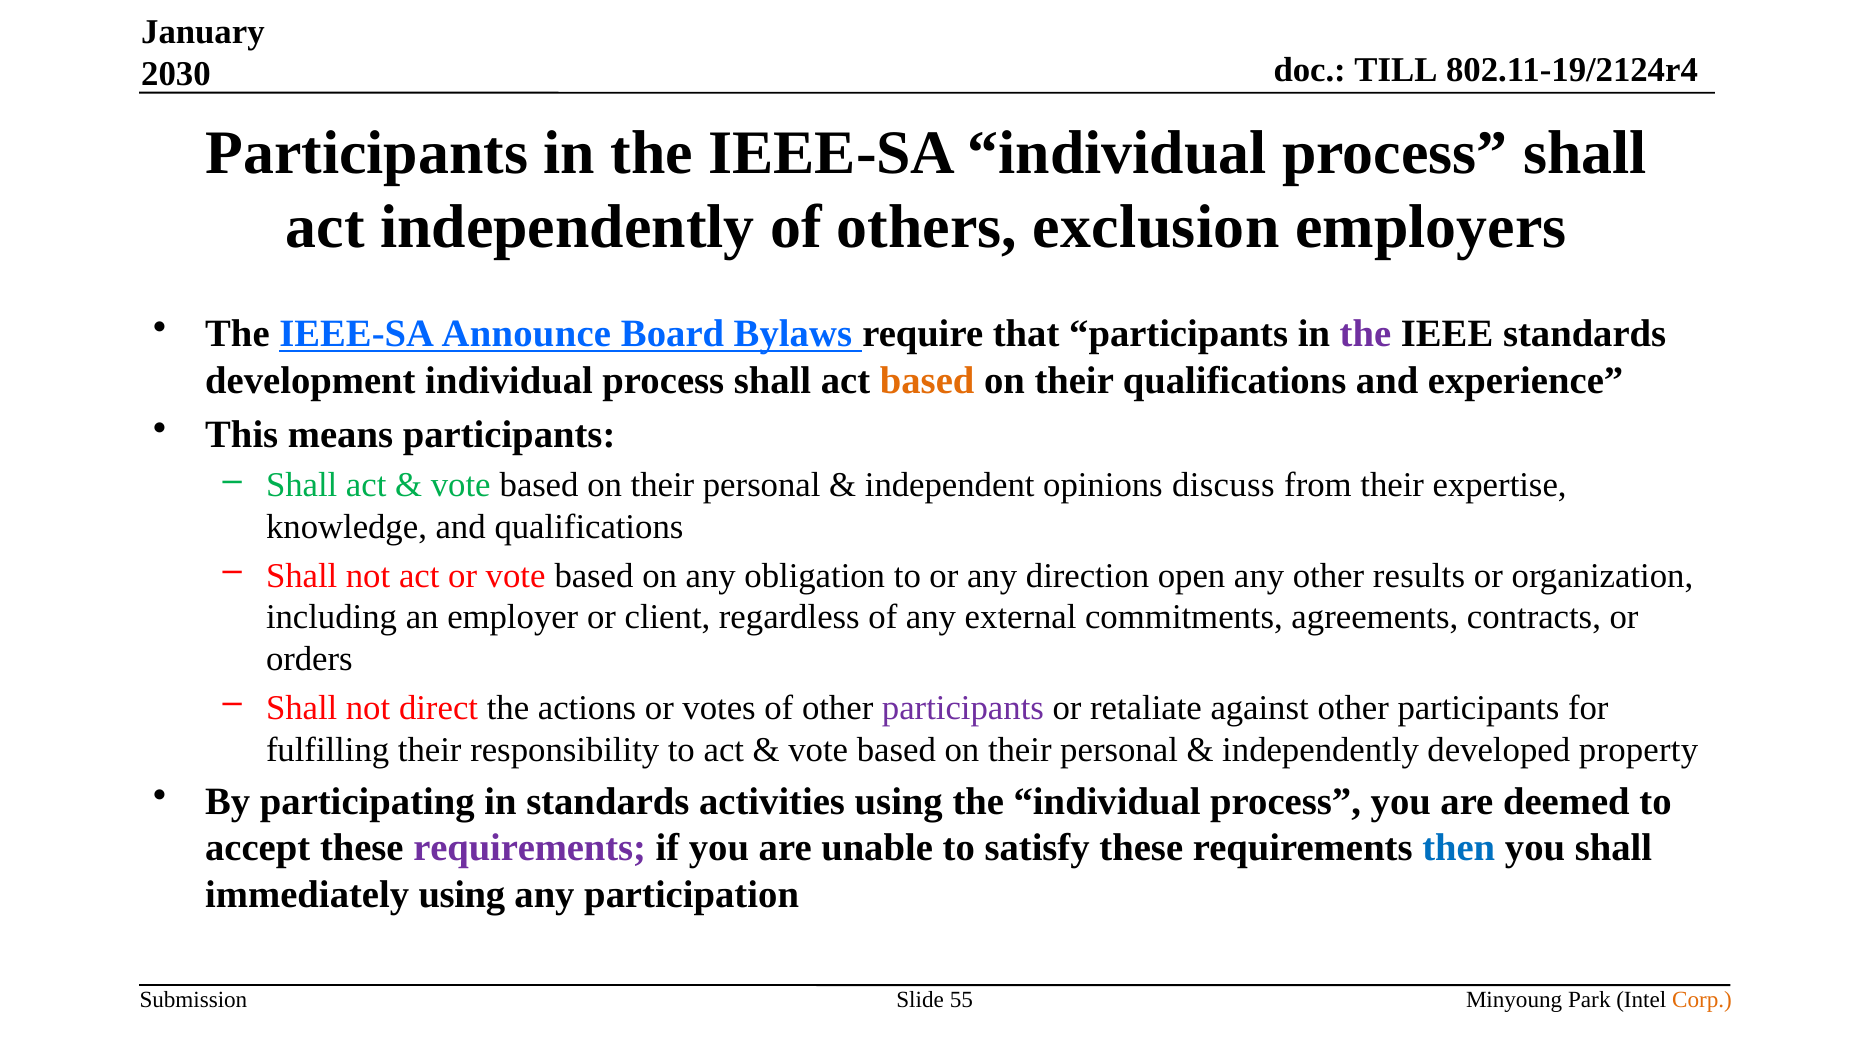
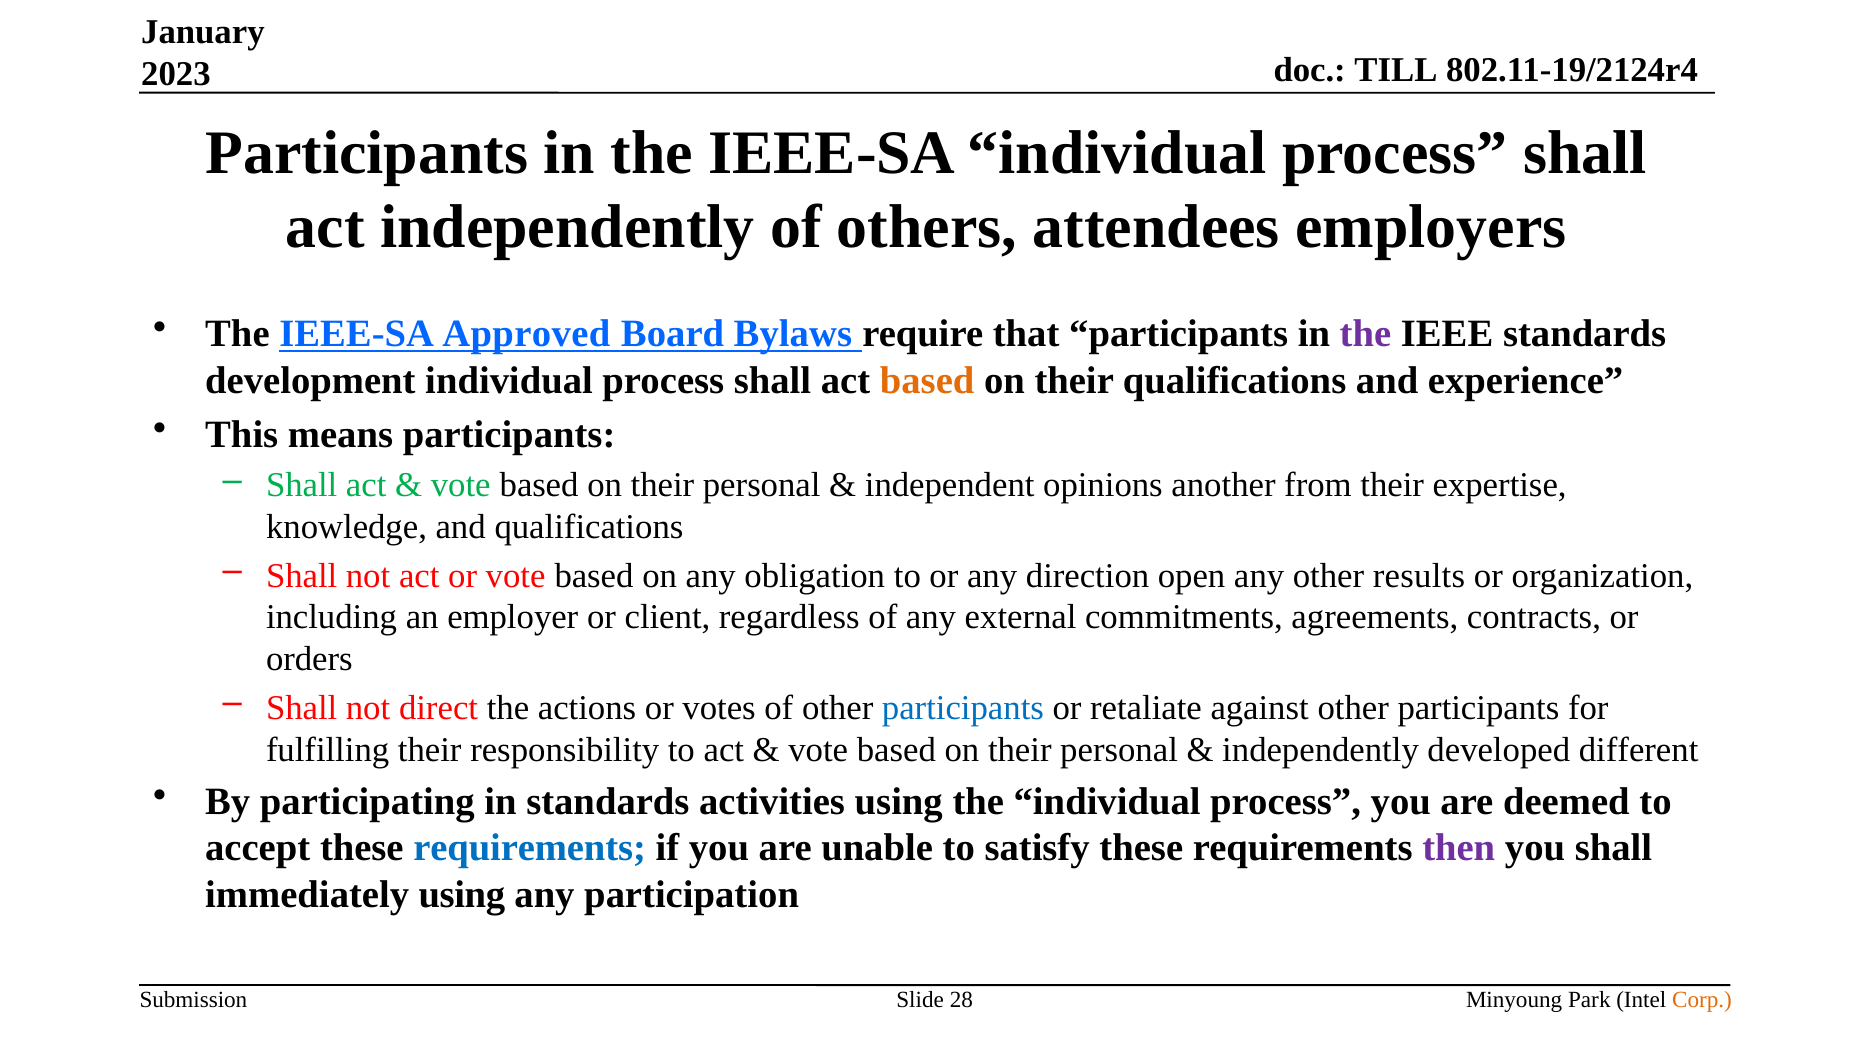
2030: 2030 -> 2023 (176, 74)
exclusion: exclusion -> attendees (1156, 227)
Announce: Announce -> Approved (526, 334)
discuss: discuss -> another (1224, 485)
participants colour: purple -> blue (963, 708)
property: property -> different (1639, 750)
requirements colour: purple -> blue (530, 848)
then colour: blue -> purple (1459, 848)
55: 55 -> 28 (961, 1000)
